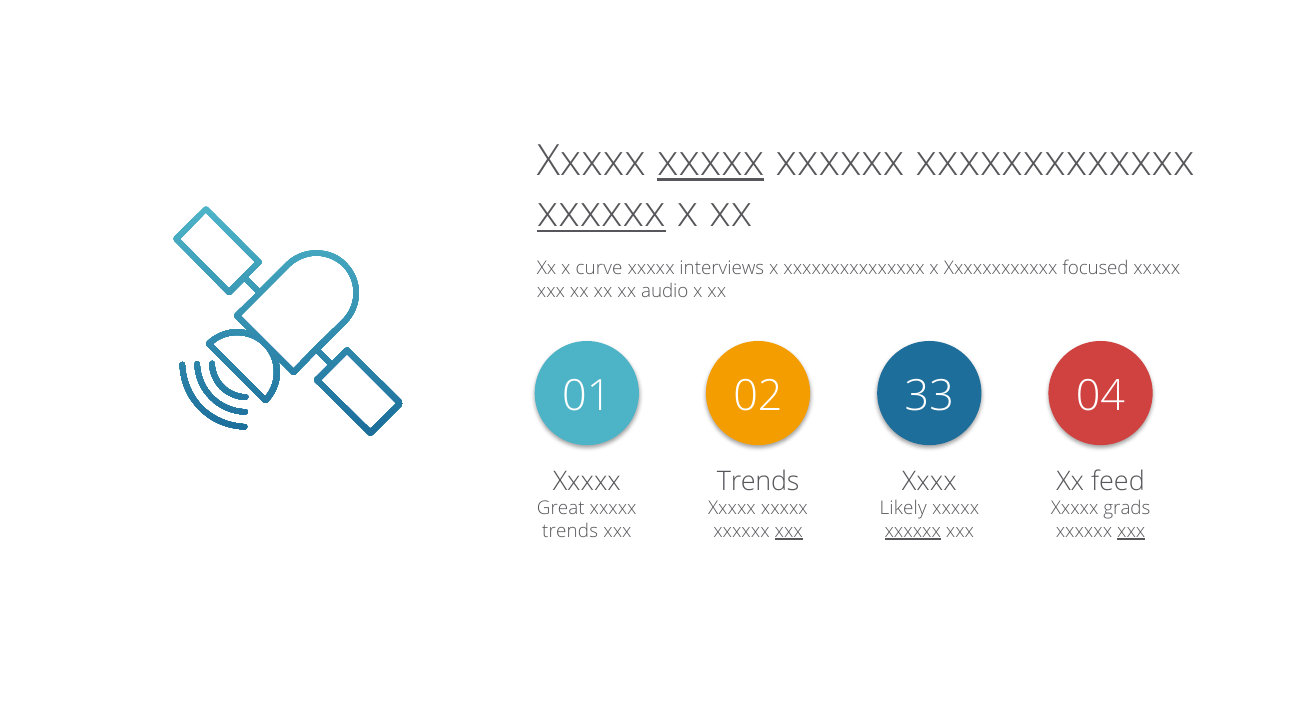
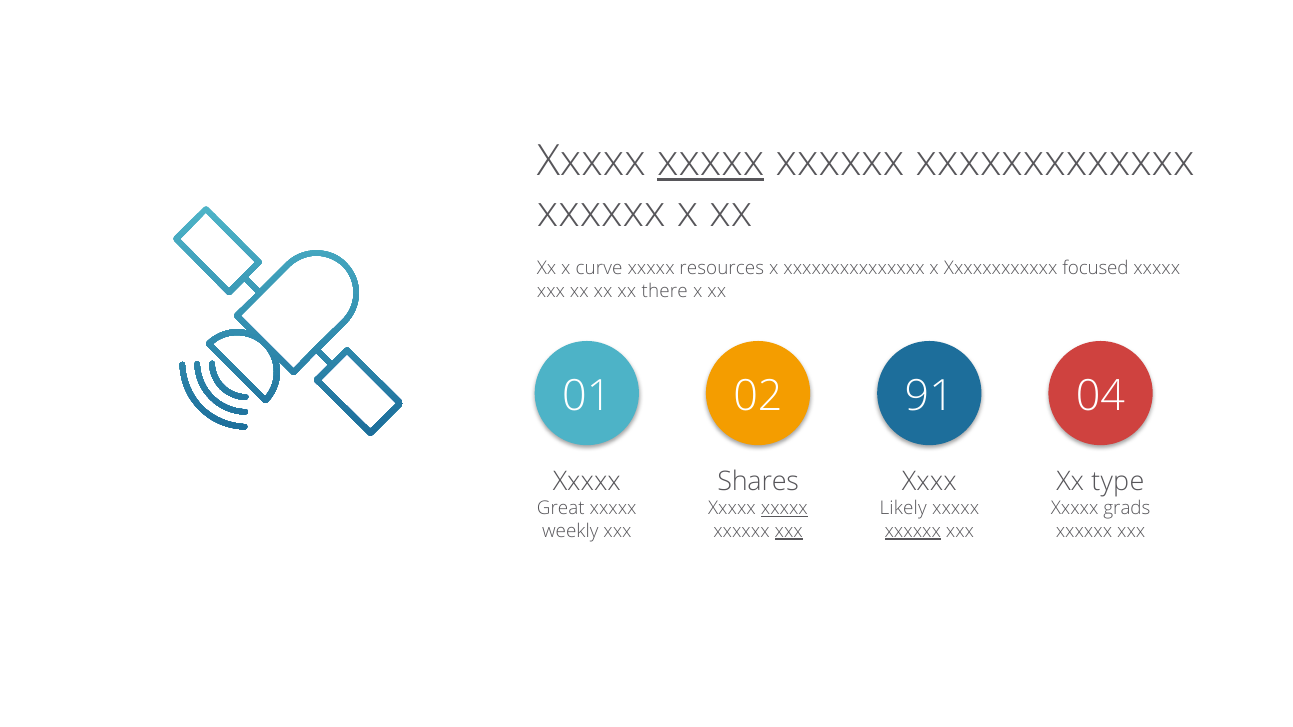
xxxxxx underline: present -> none (601, 213)
interviews: interviews -> resources (722, 269)
audio: audio -> there (665, 291)
33: 33 -> 91 (929, 396)
Trends: Trends -> Shares (758, 482)
feed: feed -> type (1118, 482)
xxxxx underline: none -> present (784, 509)
trends: trends -> weekly (570, 531)
xxx underline: present -> none (1131, 531)
